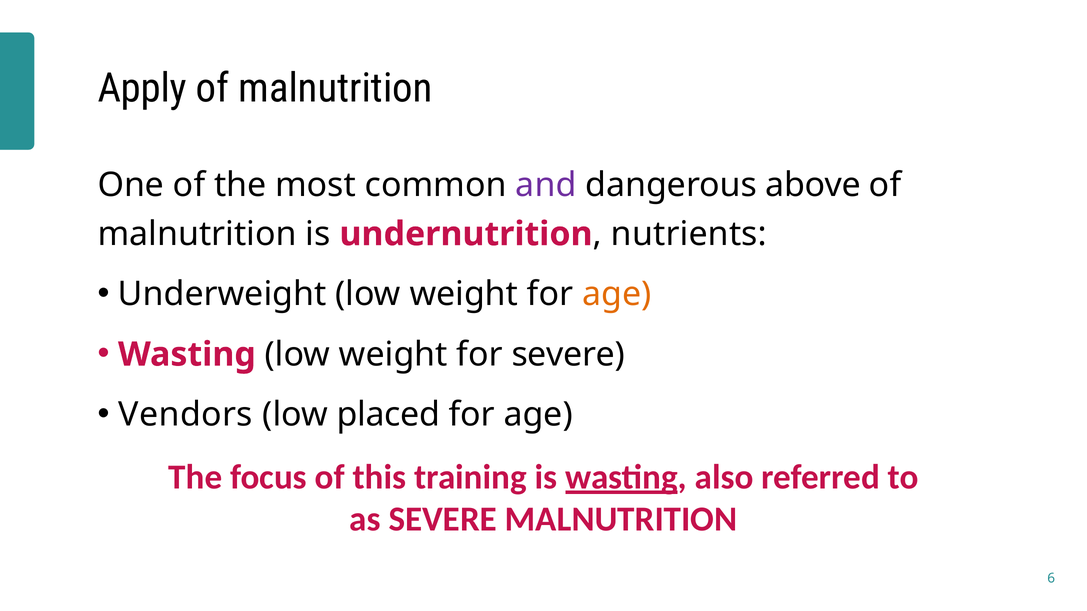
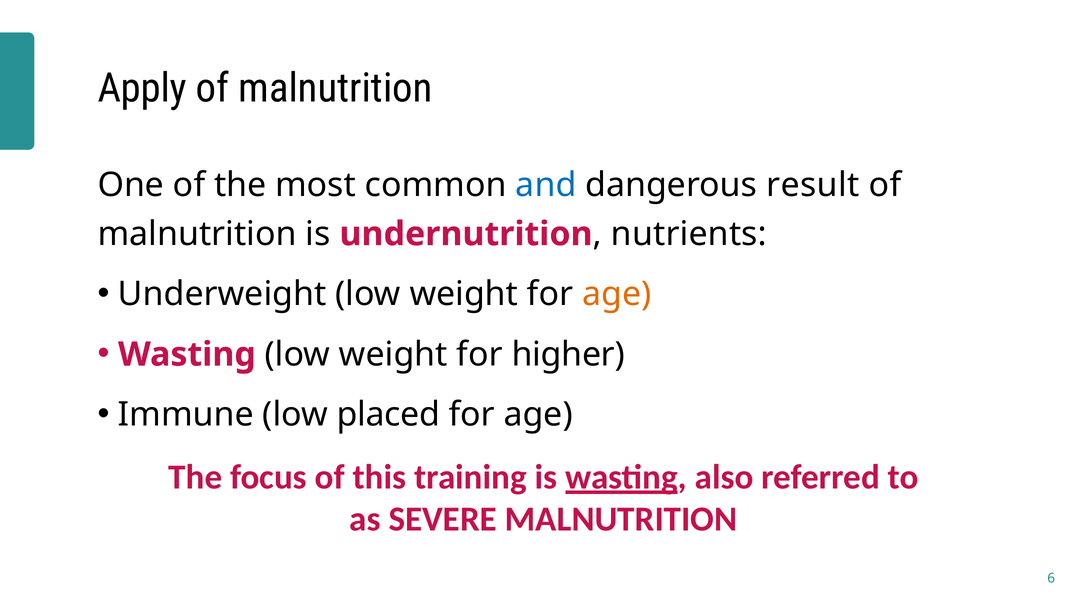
and colour: purple -> blue (546, 185)
above: above -> result (813, 185)
for severe: severe -> higher (568, 355)
Vendors: Vendors -> Immune (186, 415)
